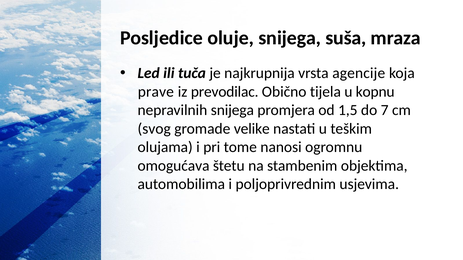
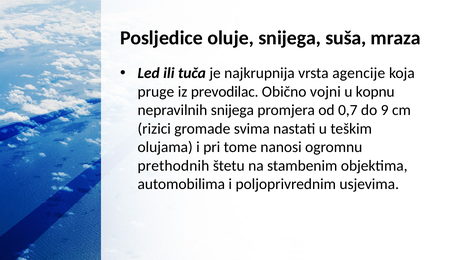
prave: prave -> pruge (156, 92)
tijela: tijela -> vojni (325, 92)
1,5: 1,5 -> 0,7 (348, 110)
7: 7 -> 9 (385, 110)
svog: svog -> rizici (154, 129)
velike: velike -> svima (252, 129)
omogućava: omogućava -> prethodnih (173, 166)
